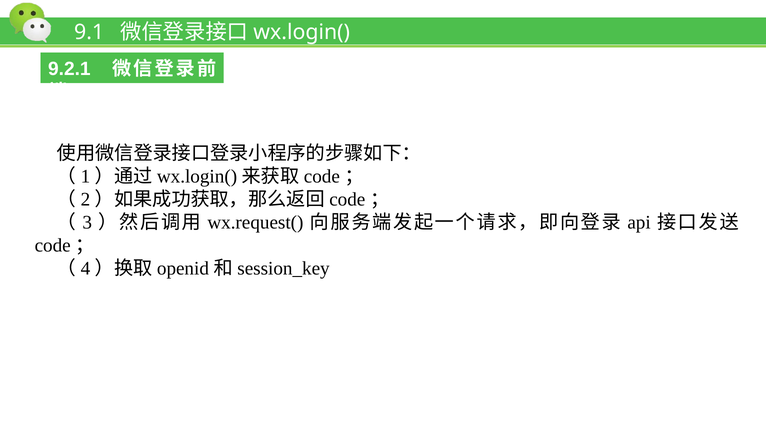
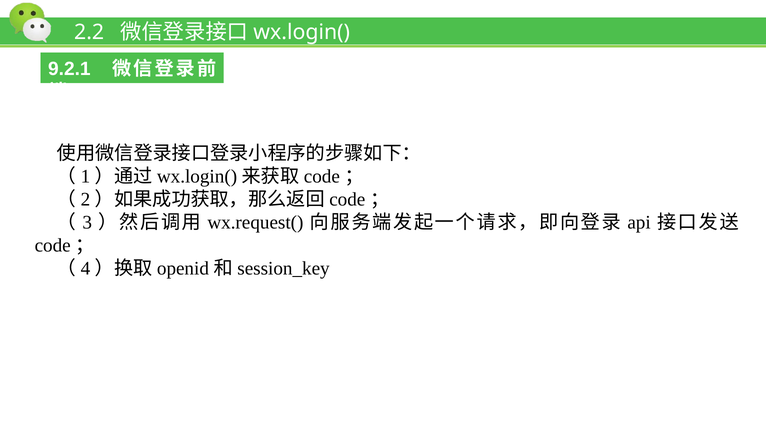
9.1: 9.1 -> 2.2 (89, 32)
